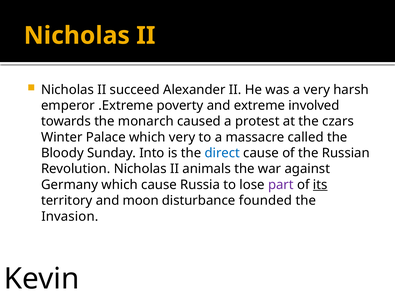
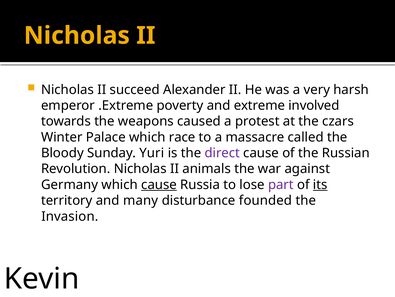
monarch: monarch -> weapons (146, 121)
which very: very -> race (182, 137)
Into: Into -> Yuri (152, 153)
direct colour: blue -> purple (222, 153)
cause underline: none -> present (159, 184)
moon: moon -> many (141, 200)
